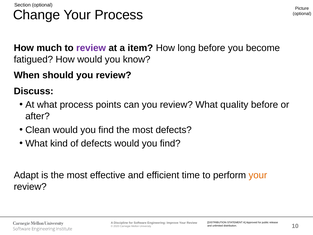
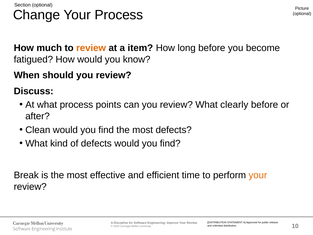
review colour: purple -> orange (91, 48)
quality: quality -> clearly (234, 105)
Adapt: Adapt -> Break (26, 175)
